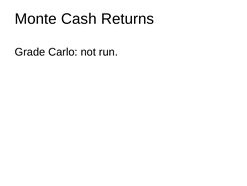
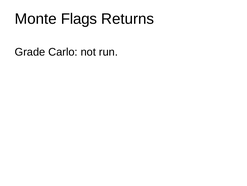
Cash: Cash -> Flags (79, 19)
